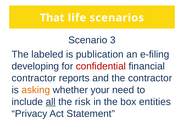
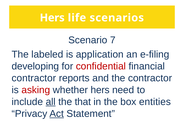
That: That -> Hers (52, 18)
3: 3 -> 7 (113, 40)
publication: publication -> application (100, 54)
asking colour: orange -> red (36, 90)
whether your: your -> hers (100, 90)
risk: risk -> that (83, 102)
Act underline: none -> present (57, 114)
